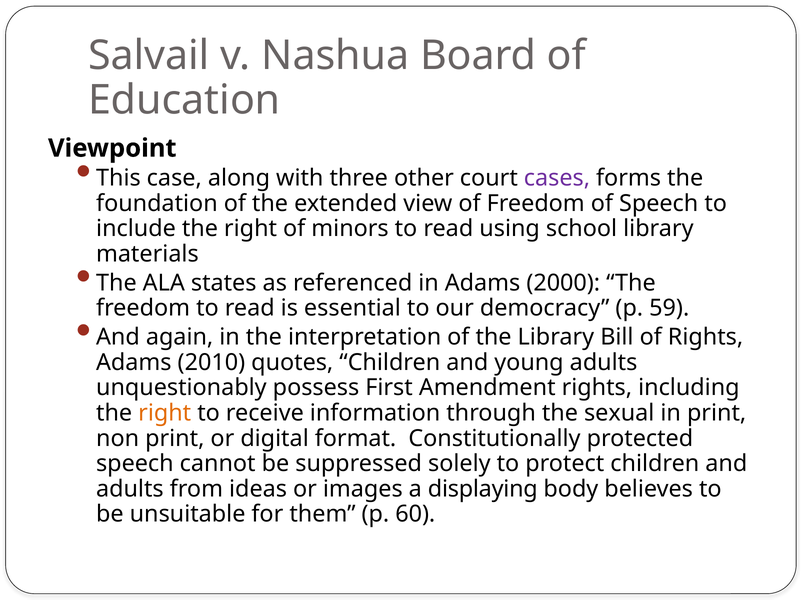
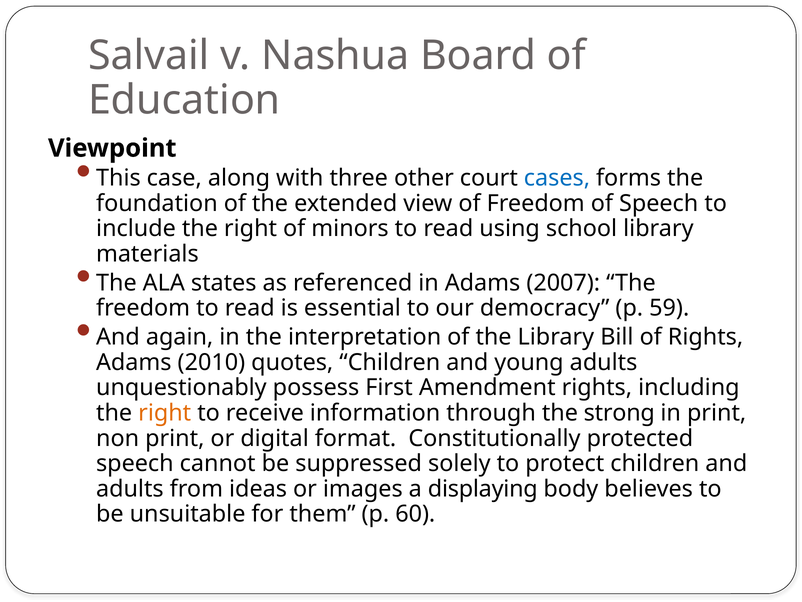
cases colour: purple -> blue (557, 178)
2000: 2000 -> 2007 (563, 283)
sexual: sexual -> strong (619, 413)
